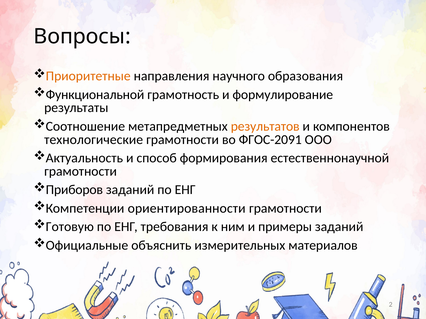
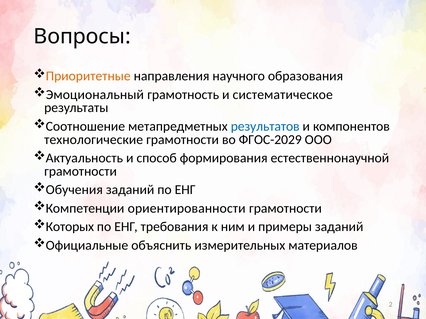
Функциональной: Функциональной -> Эмоциональный (95, 95)
формулирование: формулирование -> систематическое (283, 95)
результатов colour: orange -> blue (265, 127)
ФГОС-2091: ФГОС-2091 -> ФГОС-2029 (270, 140)
Приборов: Приборов -> Обучения (74, 190)
Готовую: Готовую -> Которых (70, 227)
